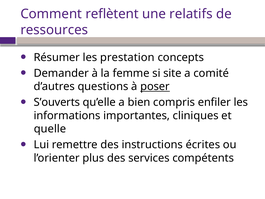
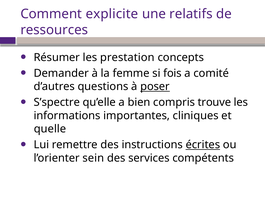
reflètent: reflètent -> explicite (112, 14)
site: site -> fois (172, 73)
S’ouverts: S’ouverts -> S’spectre (57, 102)
enfiler: enfiler -> trouve (214, 102)
écrites underline: none -> present (203, 145)
plus: plus -> sein (93, 158)
